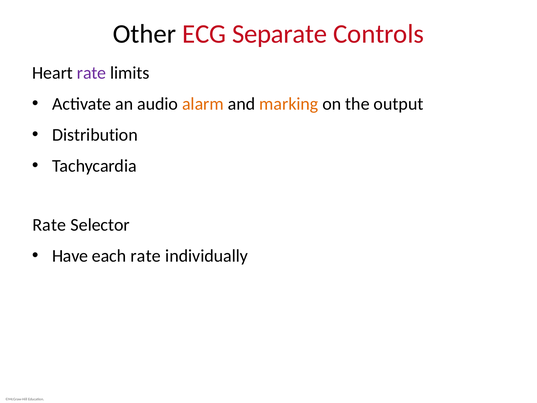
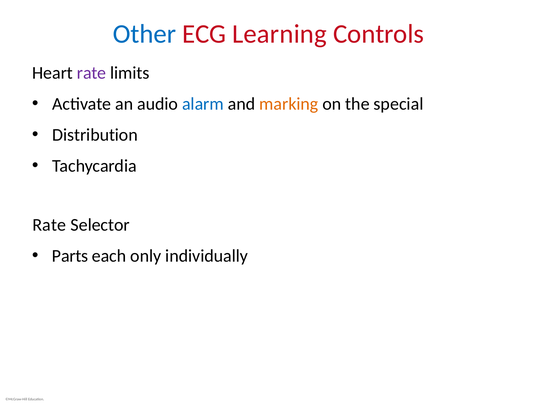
Other colour: black -> blue (144, 34)
Separate: Separate -> Learning (279, 34)
alarm colour: orange -> blue (203, 104)
output: output -> special (399, 104)
Have: Have -> Parts (70, 256)
each rate: rate -> only (146, 256)
